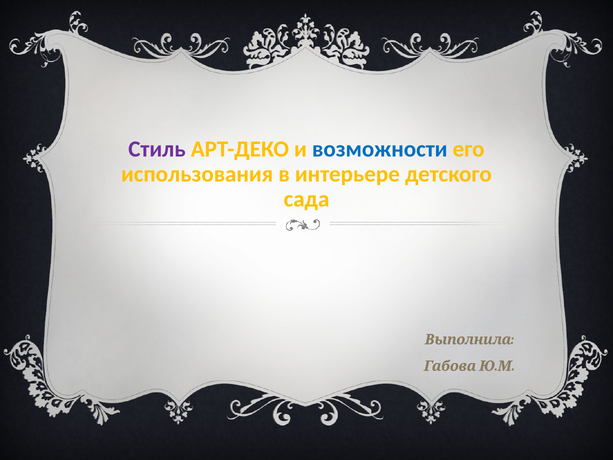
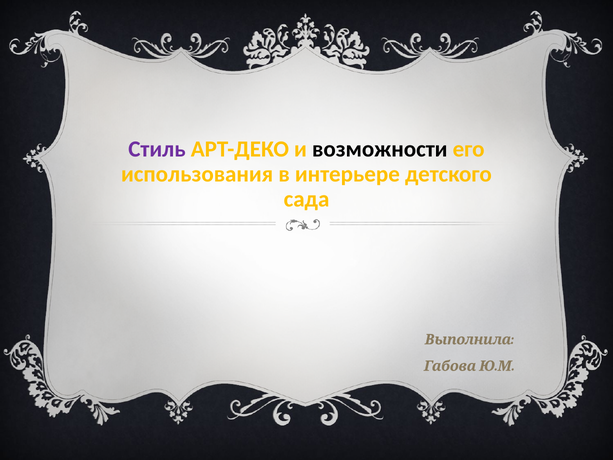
возможности colour: blue -> black (380, 149)
